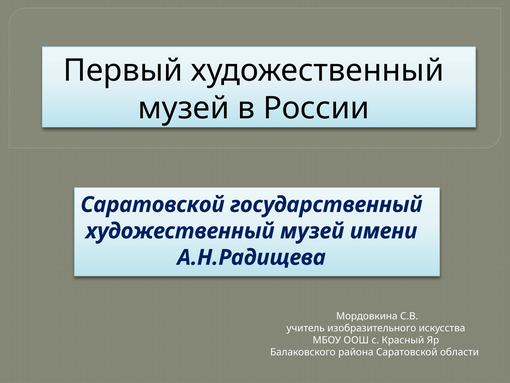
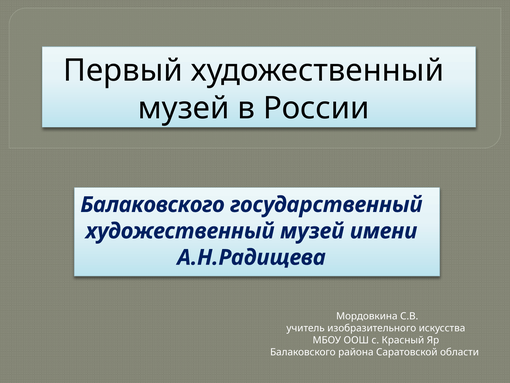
Саратовской: Саратовской -> Балаковского (153, 204)
